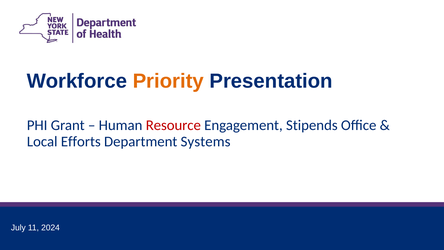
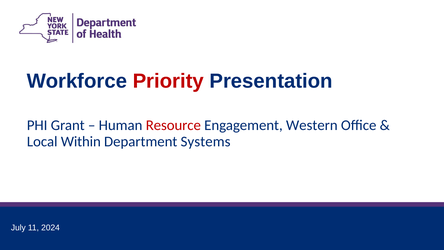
Priority colour: orange -> red (168, 81)
Stipends: Stipends -> Western (312, 125)
Efforts: Efforts -> Within (81, 141)
